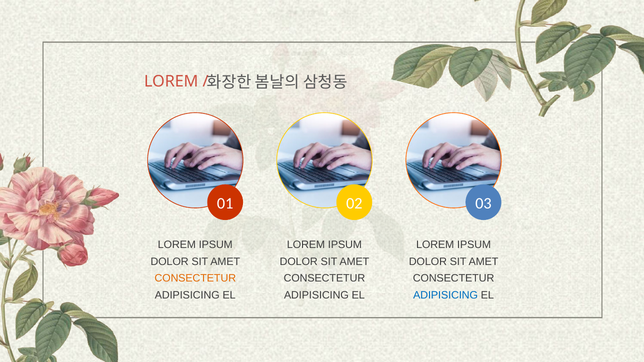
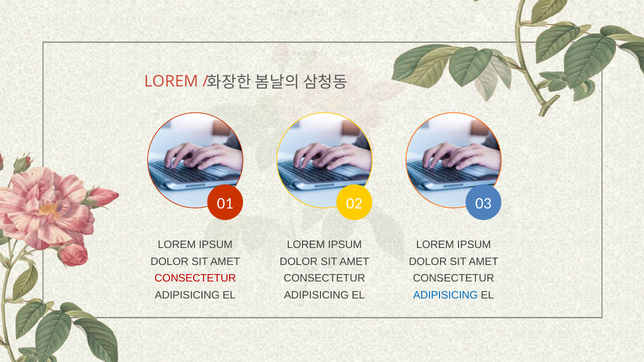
CONSECTETUR colour: orange -> red (195, 279)
